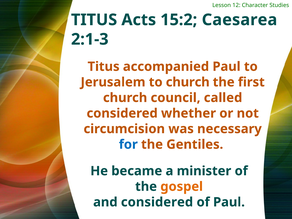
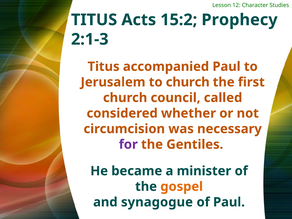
Caesarea: Caesarea -> Prophecy (240, 20)
for colour: blue -> purple (128, 144)
and considered: considered -> synagogue (157, 202)
